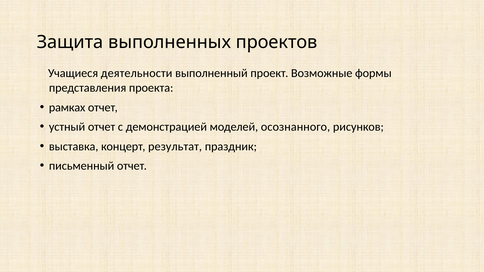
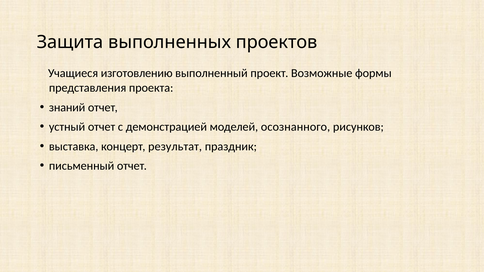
деятельности: деятельности -> изготовлению (137, 73)
рамках: рамках -> знаний (67, 107)
